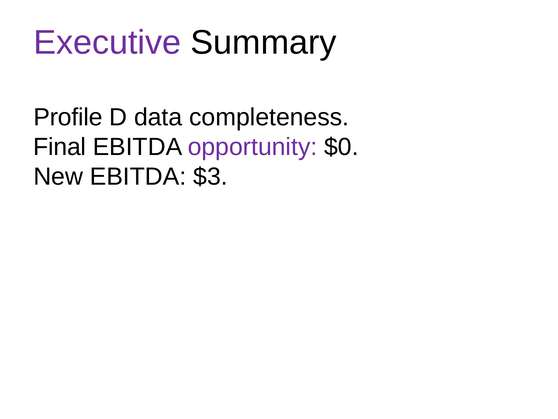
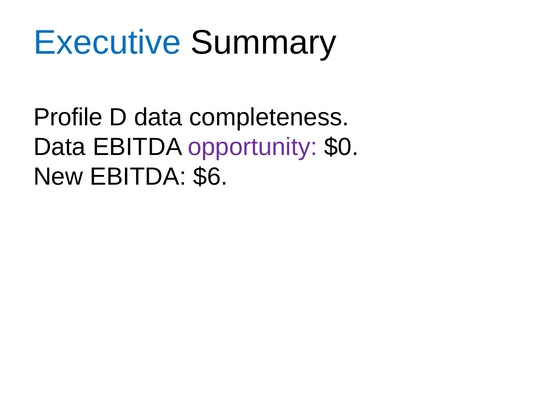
Executive colour: purple -> blue (107, 42)
Final: Final -> Data (60, 147)
$3: $3 -> $6 (211, 177)
